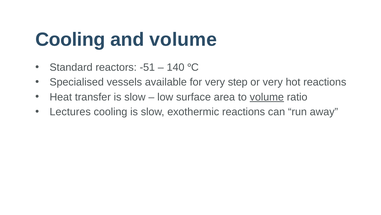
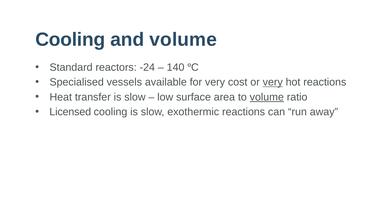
-51: -51 -> -24 (147, 67)
step: step -> cost (238, 82)
very underline: none -> present (273, 82)
Lectures: Lectures -> Licensed (70, 112)
